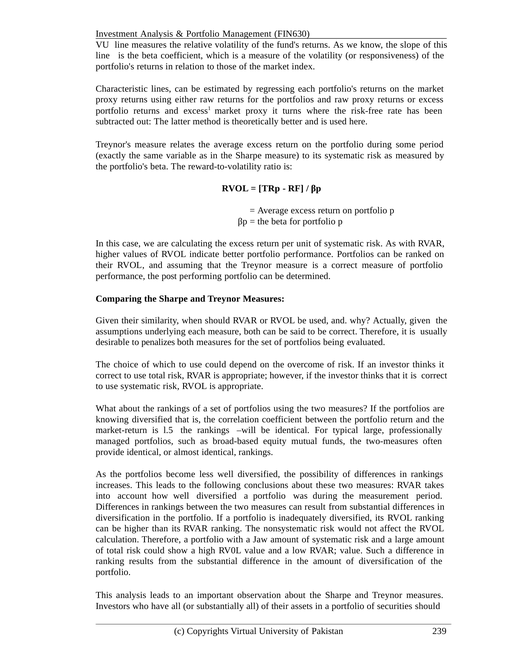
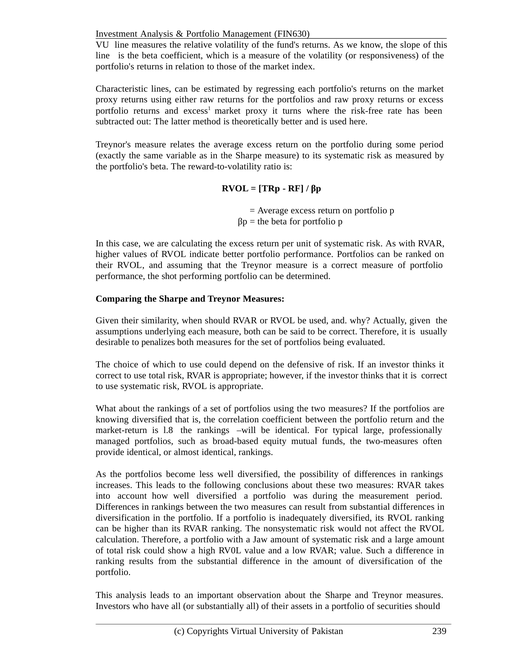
post: post -> shot (169, 276)
overcome: overcome -> defensive (306, 365)
l.5: l.5 -> l.8 (168, 430)
